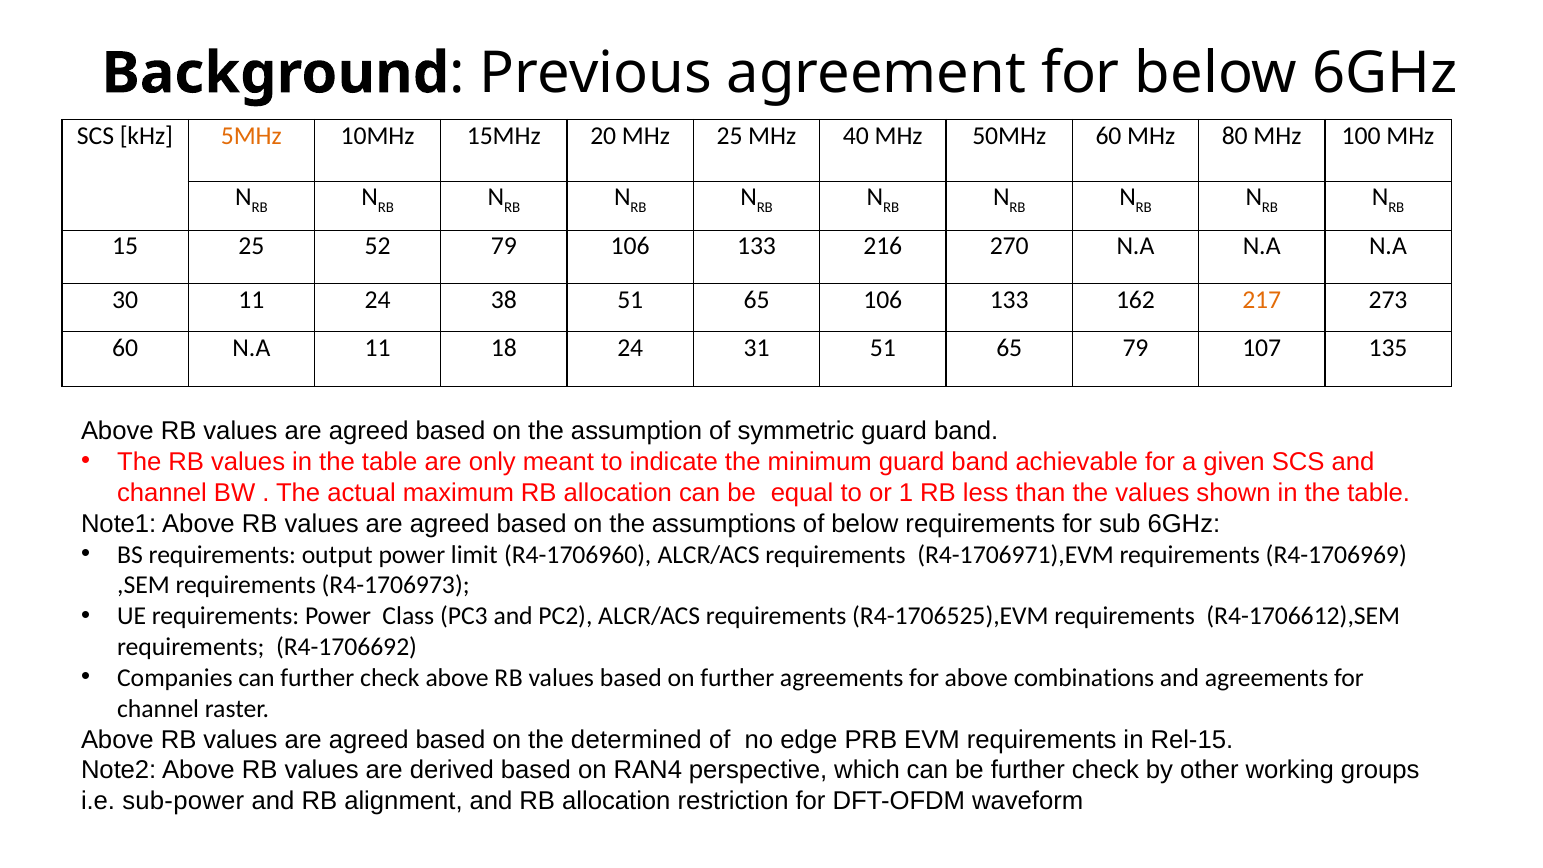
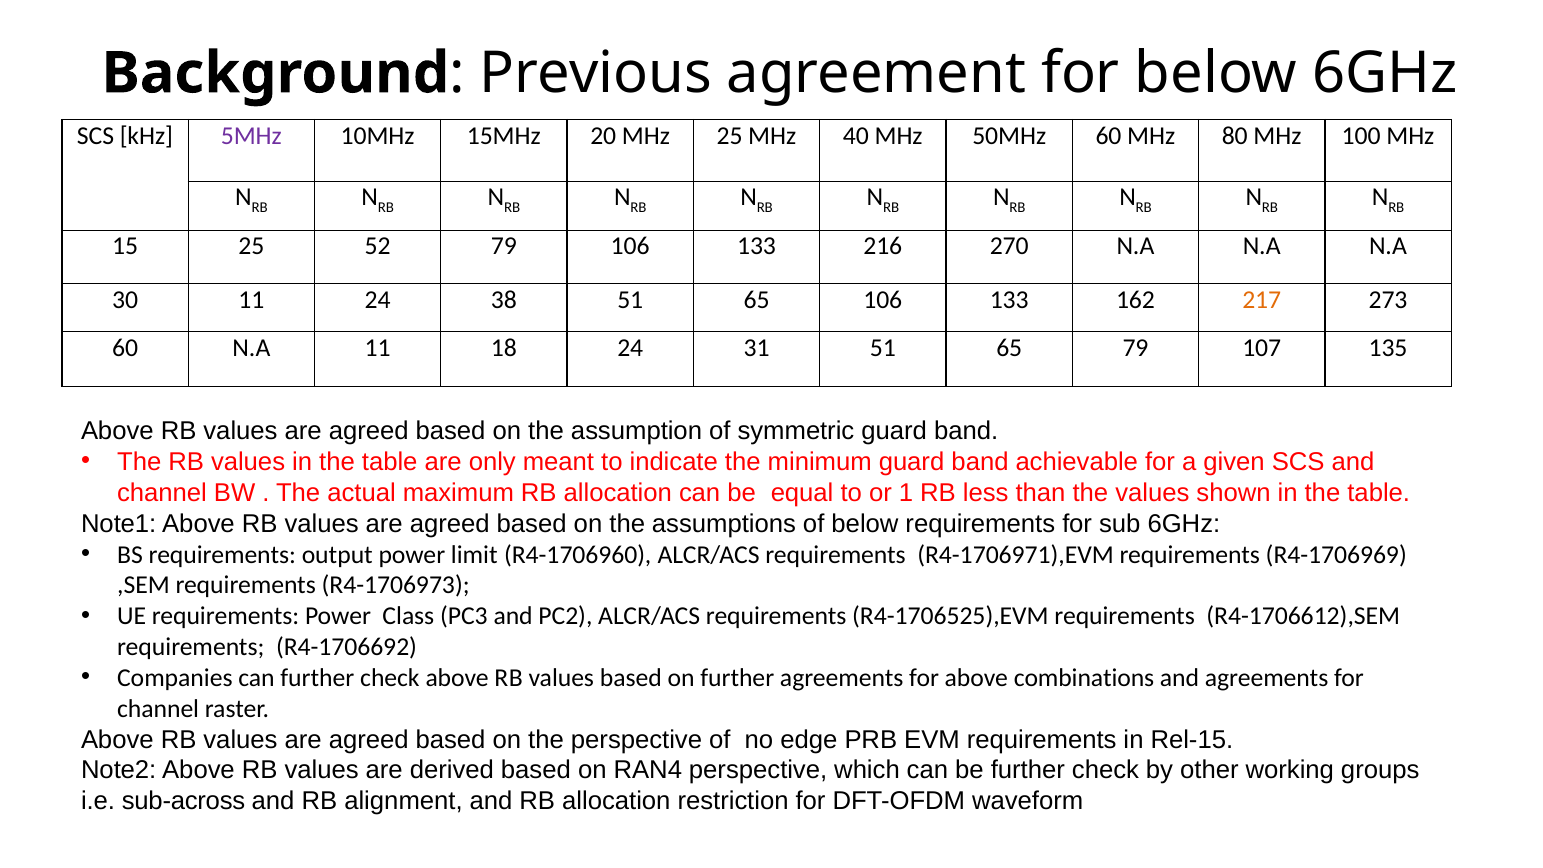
5MHz colour: orange -> purple (251, 136)
the determined: determined -> perspective (637, 740)
sub-power: sub-power -> sub-across (184, 801)
